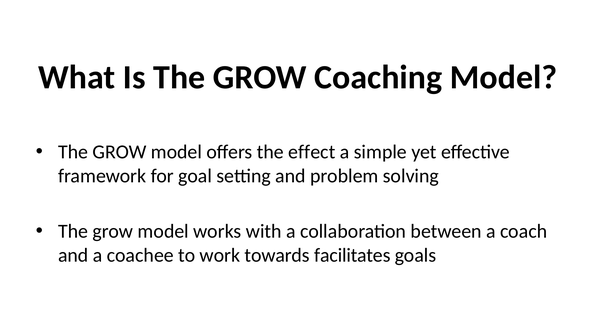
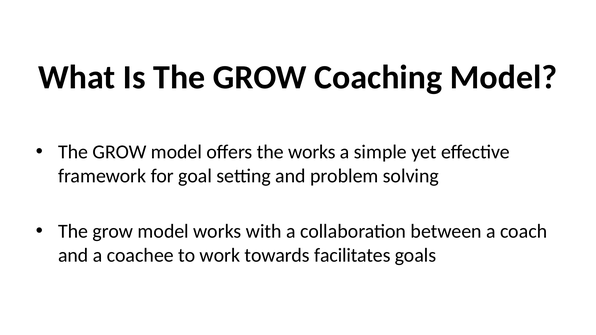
the effect: effect -> works (312, 152)
